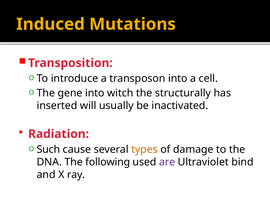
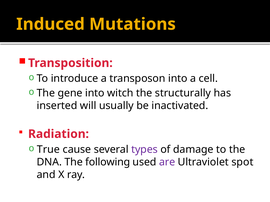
Such: Such -> True (48, 150)
types colour: orange -> purple (144, 150)
bind: bind -> spot (242, 162)
